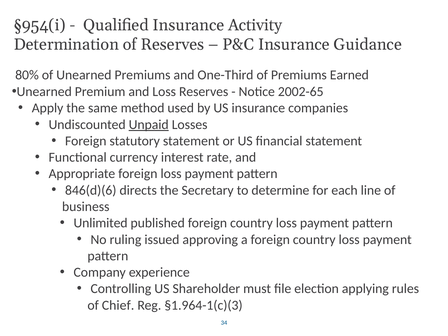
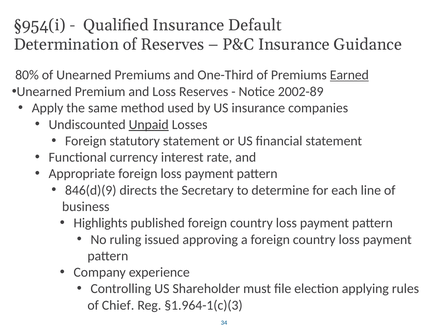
Activity: Activity -> Default (255, 25)
Earned underline: none -> present (349, 75)
2002-65: 2002-65 -> 2002-89 (301, 92)
846(d)(6: 846(d)(6 -> 846(d)(9 (91, 190)
Unlimited: Unlimited -> Highlights (101, 223)
